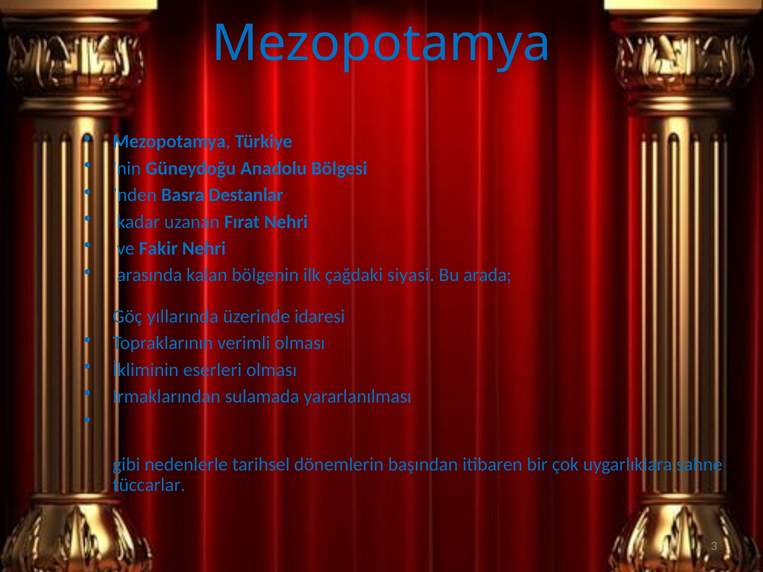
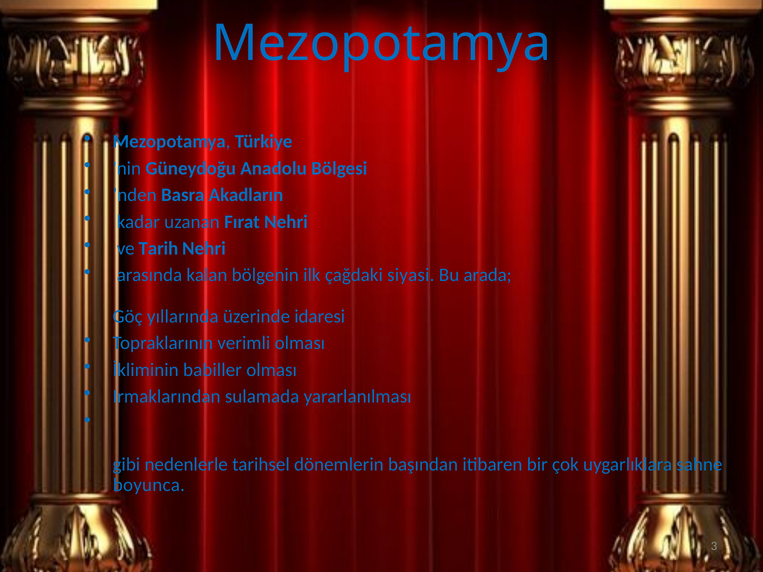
Destanlar: Destanlar -> Akadların (246, 195)
Fakir: Fakir -> Tarih (158, 249)
eserleri: eserleri -> babiller (212, 370)
tüccarlar: tüccarlar -> boyunca (149, 485)
